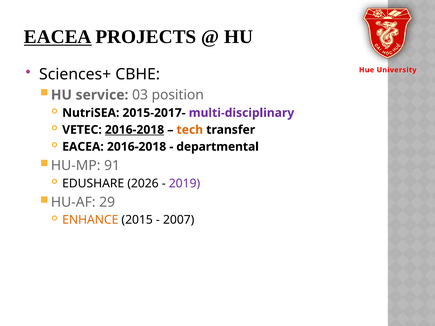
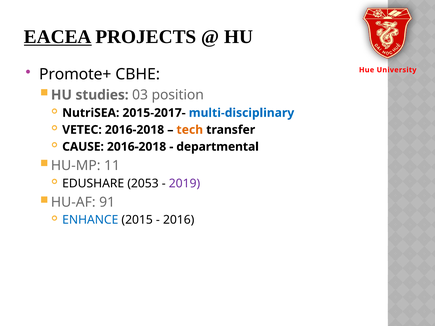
Sciences+: Sciences+ -> Promote+ (75, 74)
service: service -> studies (102, 95)
multi-disciplinary colour: purple -> blue (242, 113)
2016-2018 underline: present -> none (135, 130)
EACEA: EACEA -> CAUSE (83, 147)
91: 91 -> 11 (112, 166)
2026: 2026 -> 2053 (143, 183)
29: 29 -> 91 (107, 202)
ENHANCE colour: orange -> blue (90, 220)
2007: 2007 -> 2016 (179, 220)
